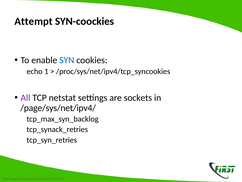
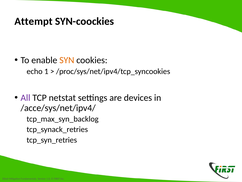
SYN colour: blue -> orange (67, 60)
sockets: sockets -> devices (138, 97)
/page/sys/net/ipv4/: /page/sys/net/ipv4/ -> /acce/sys/net/ipv4/ (58, 108)
